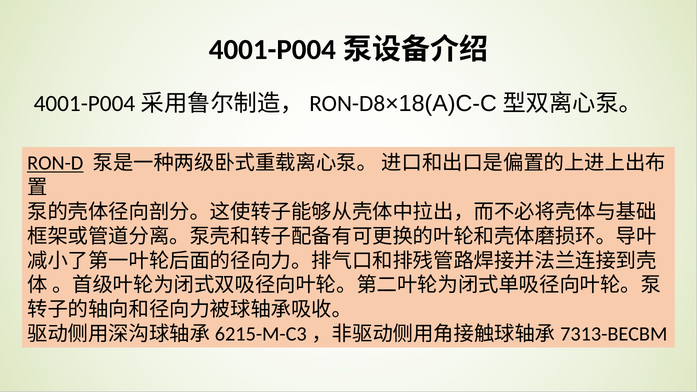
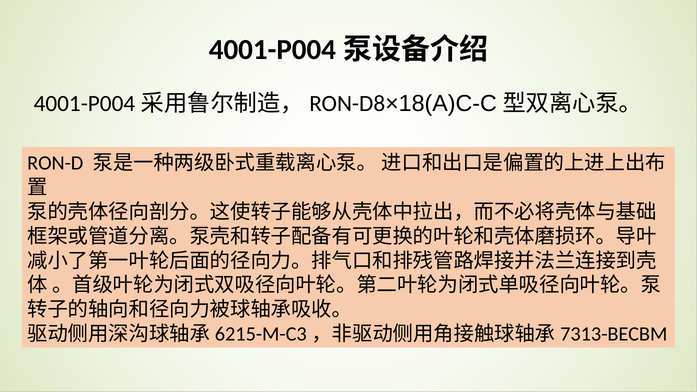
RON-D underline: present -> none (55, 163)
